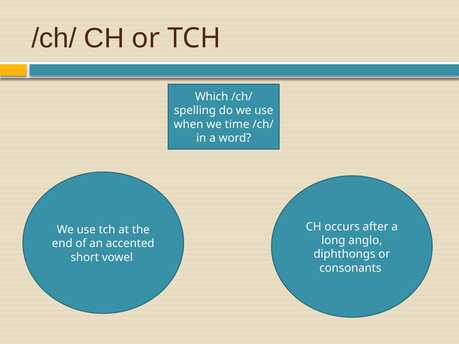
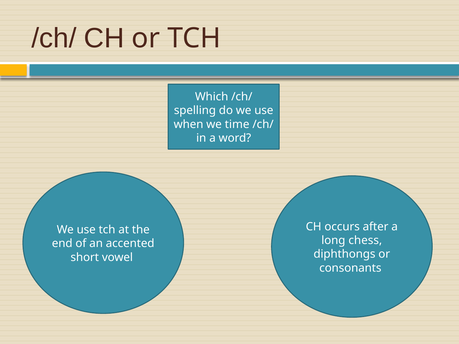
anglo: anglo -> chess (365, 241)
